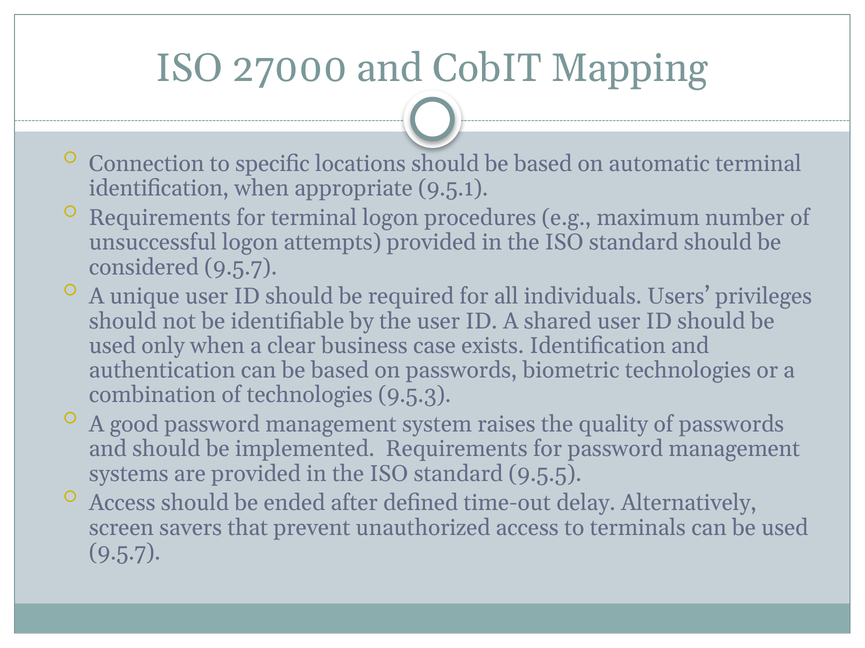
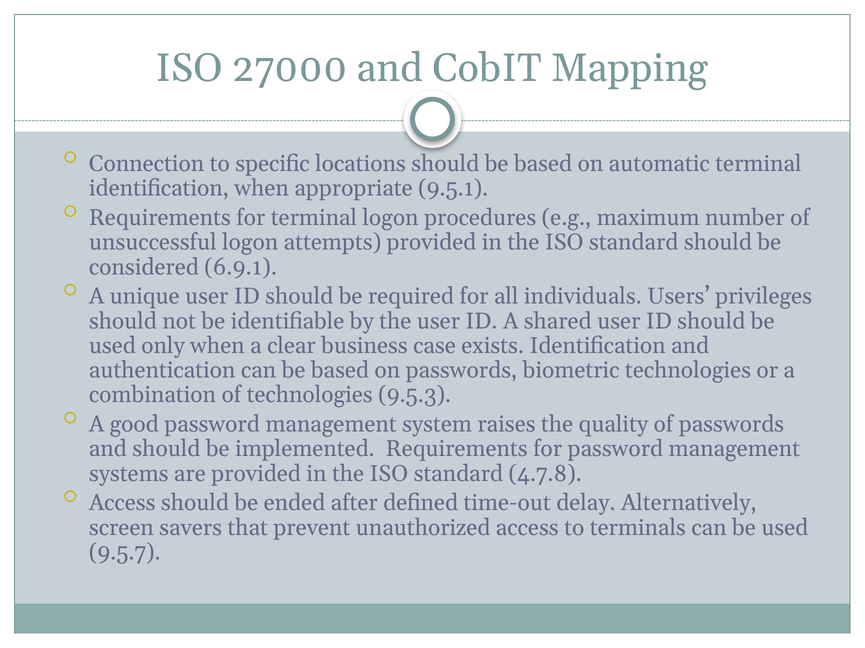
considered 9.5.7: 9.5.7 -> 6.9.1 (241, 267)
9.5.5: 9.5.5 -> 4.7.8 (545, 474)
